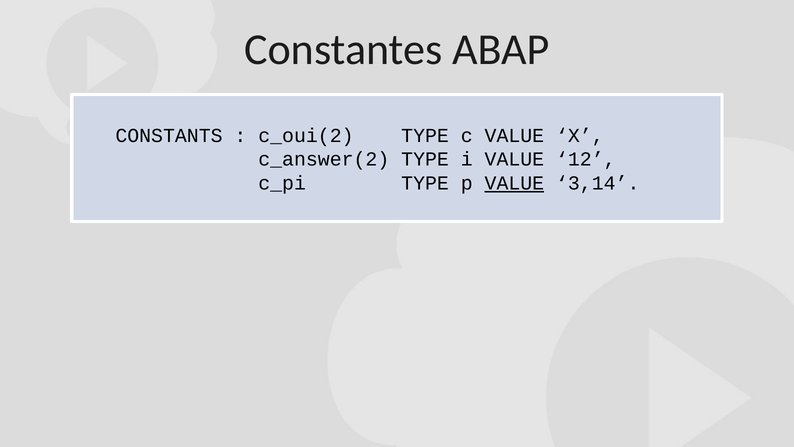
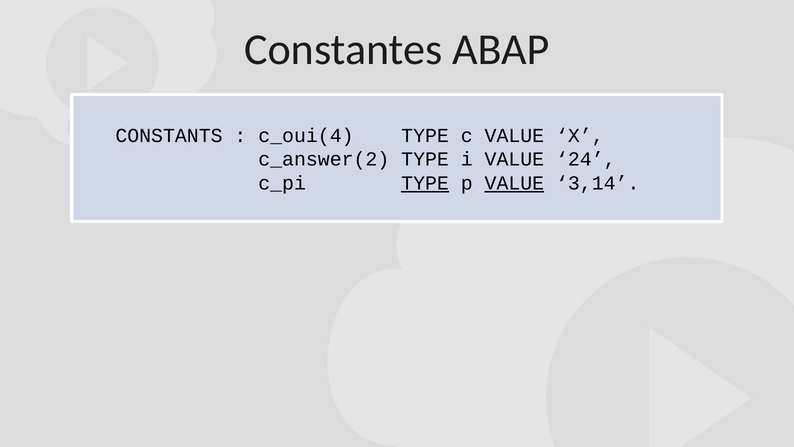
c_oui(2: c_oui(2 -> c_oui(4 (306, 135)
12: 12 -> 24 (586, 159)
TYPE underline: none -> present (425, 183)
